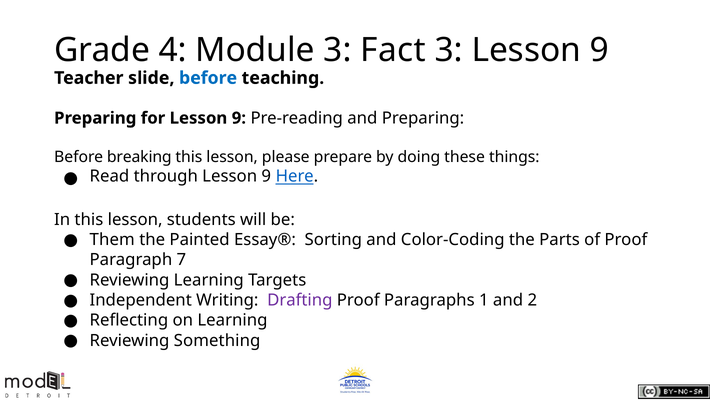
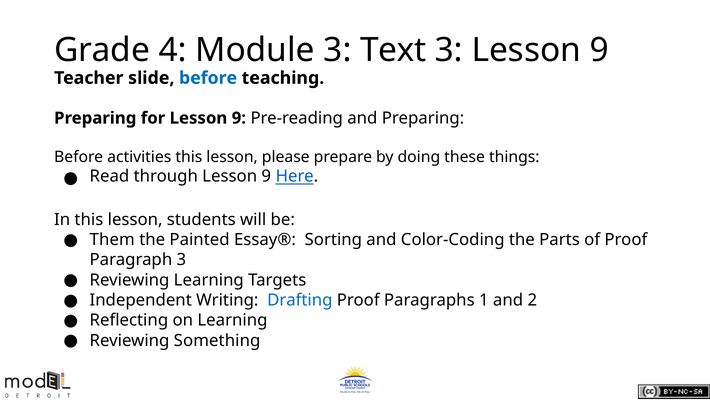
Fact: Fact -> Text (393, 50)
breaking: breaking -> activities (139, 157)
Paragraph 7: 7 -> 3 (181, 259)
Drafting colour: purple -> blue (300, 300)
